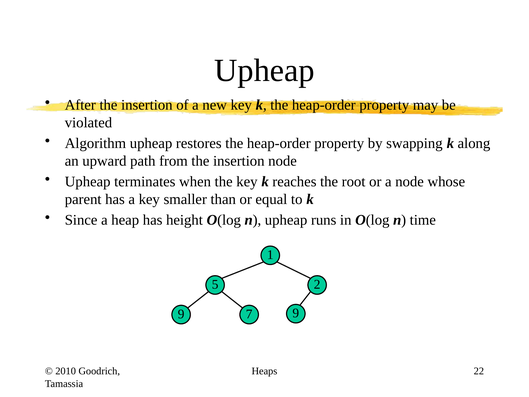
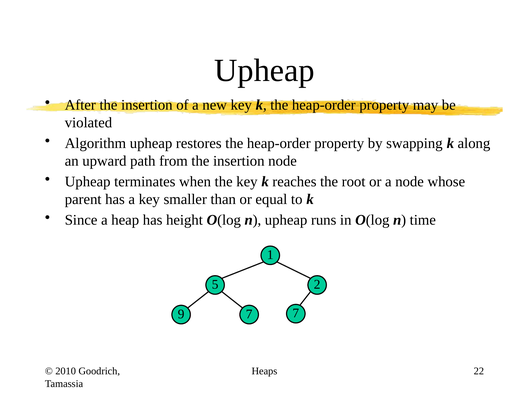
9 9: 9 -> 7 (296, 313)
